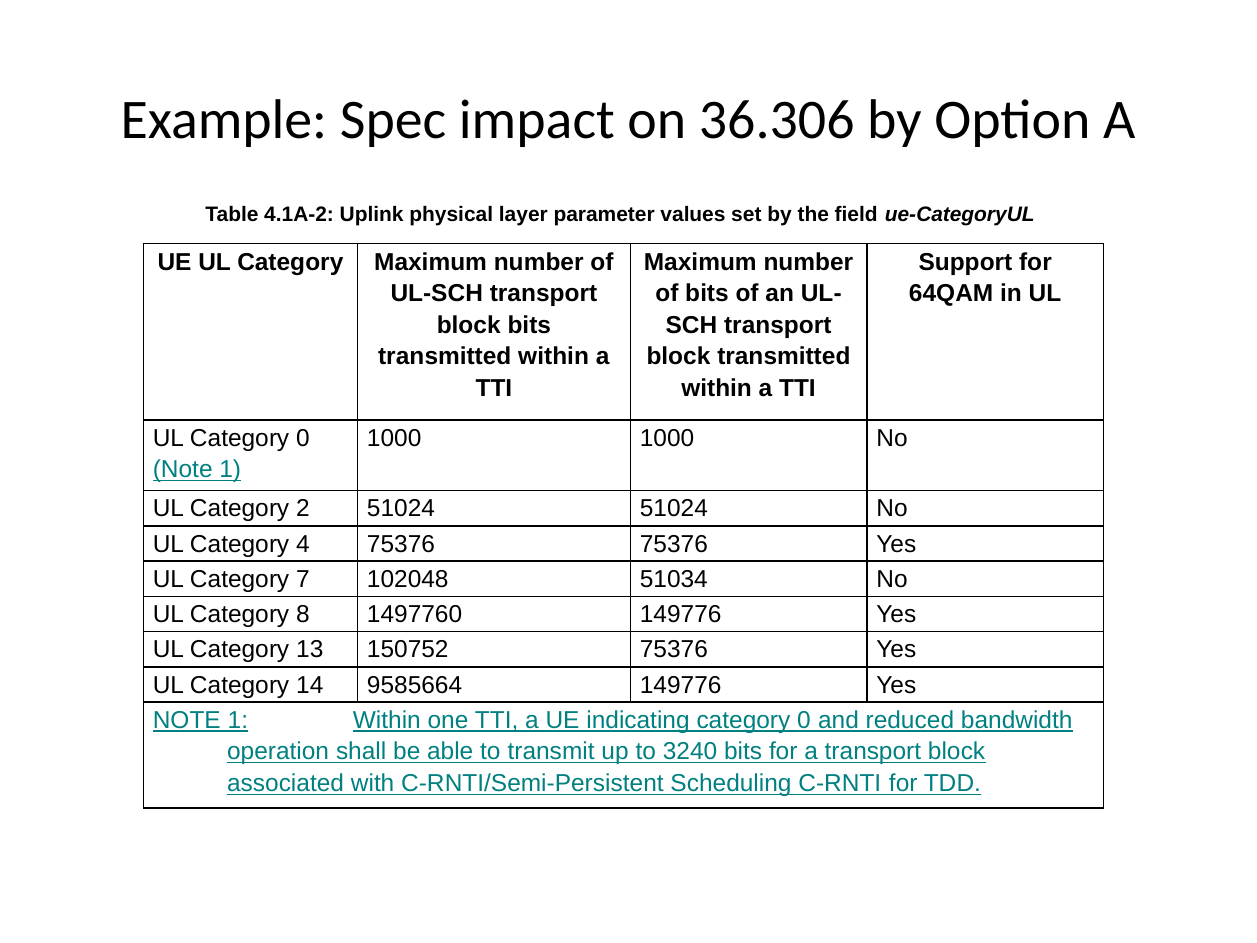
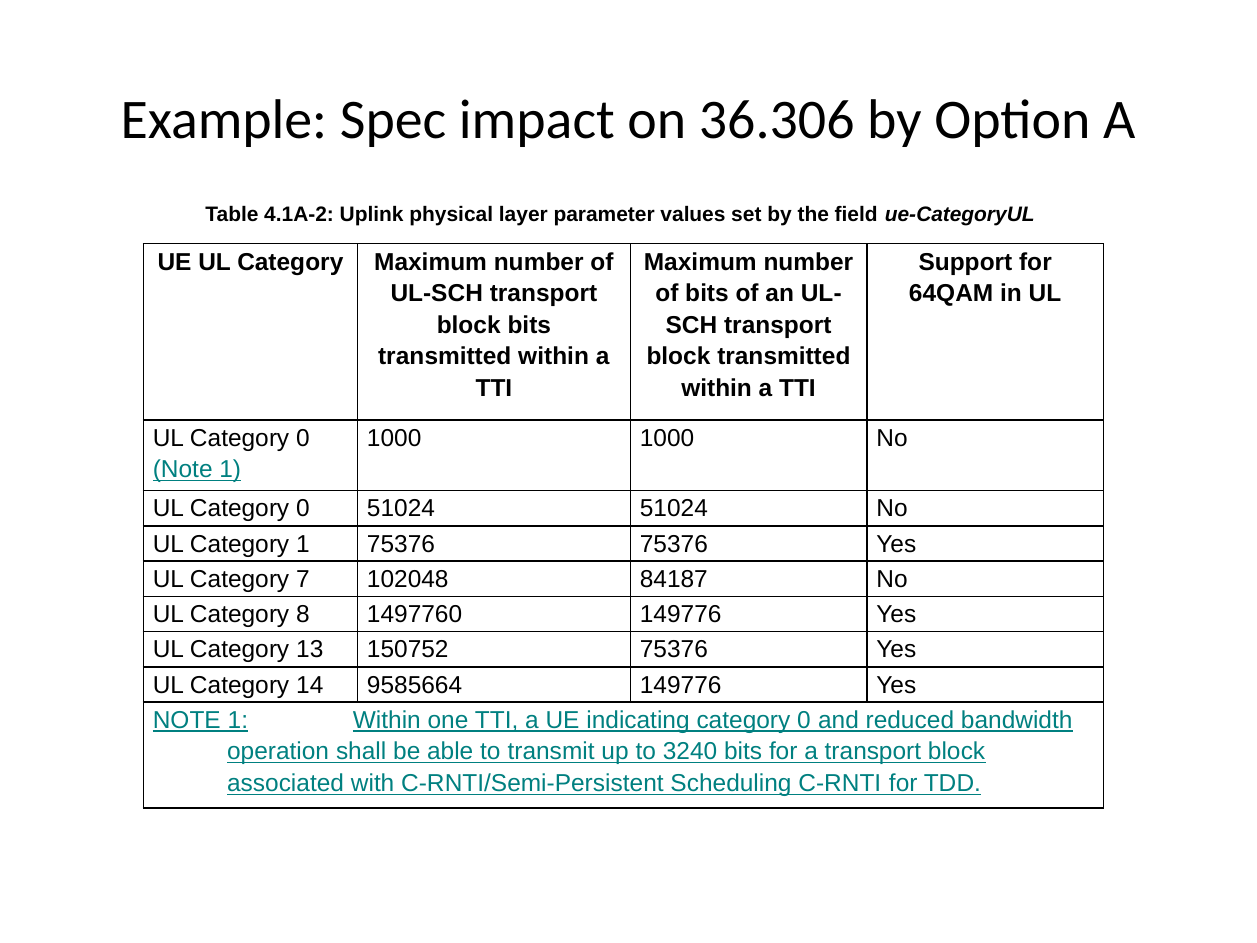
2: 2 -> 0 (303, 509)
Category 4: 4 -> 1 (303, 544)
51034: 51034 -> 84187 (674, 579)
